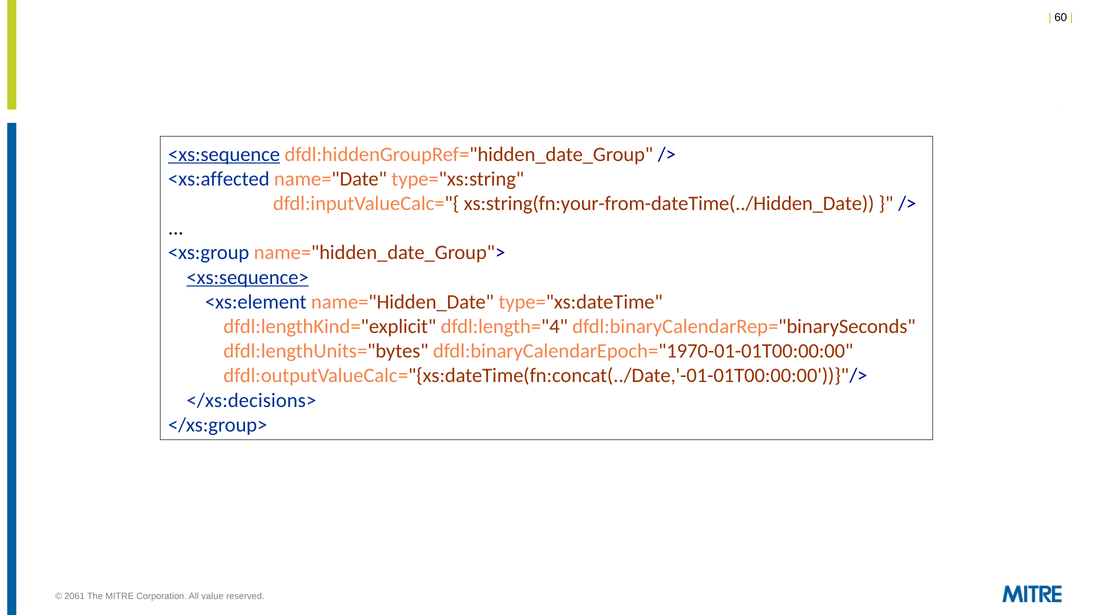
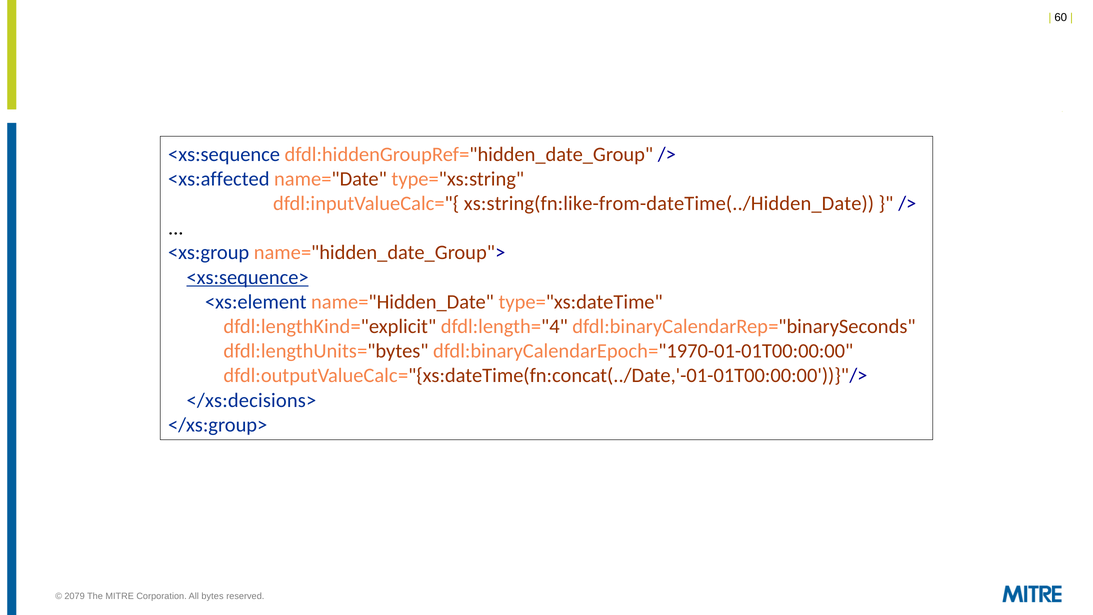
<xs:sequence underline: present -> none (224, 154)
xs:string(fn:your-from-dateTime(../Hidden_Date: xs:string(fn:your-from-dateTime(../Hidden_Date -> xs:string(fn:like-from-dateTime(../Hidden_Date (669, 203)
2061: 2061 -> 2079 (75, 596)
value: value -> bytes (213, 596)
